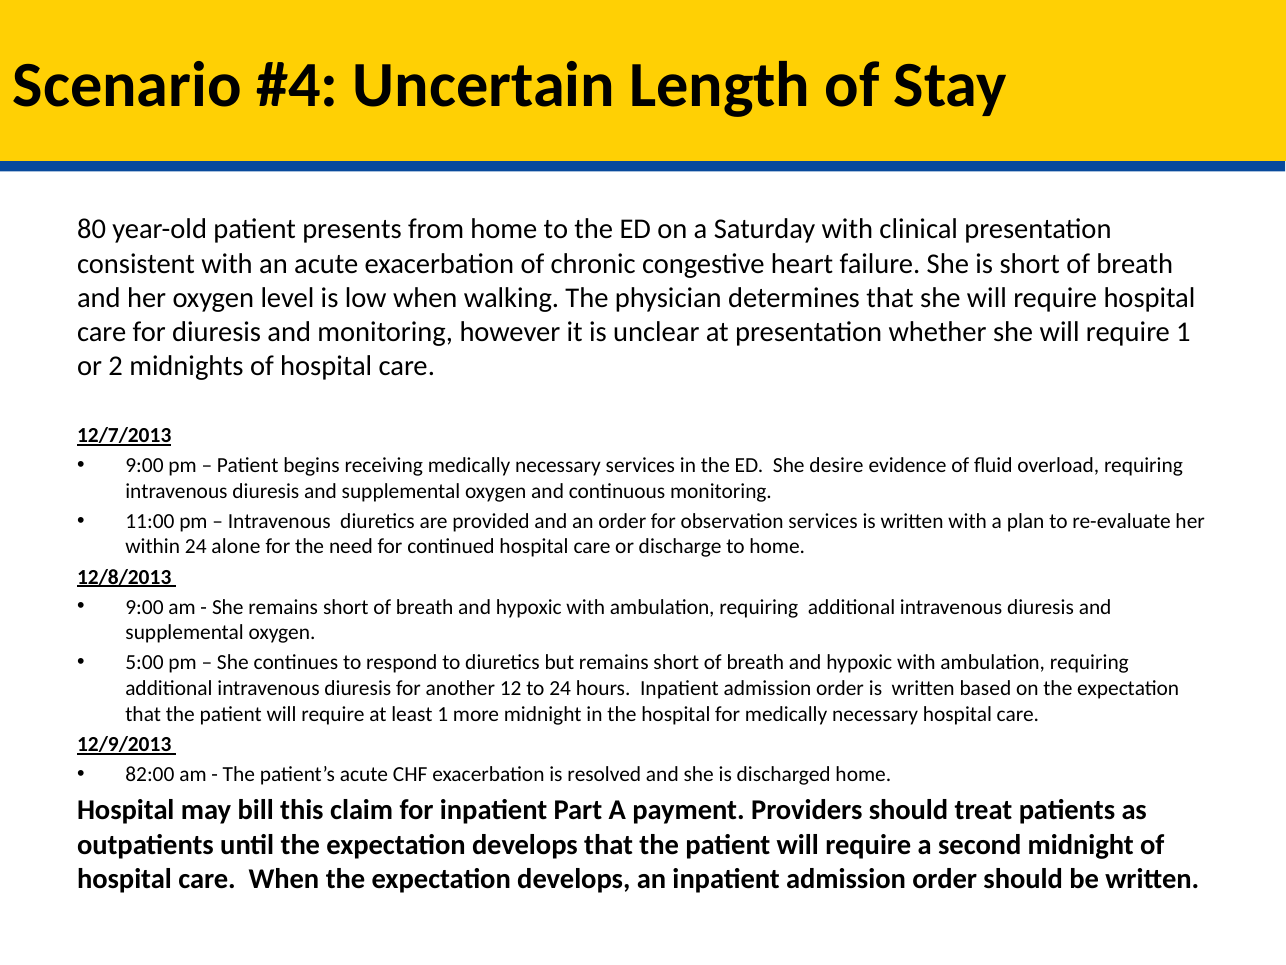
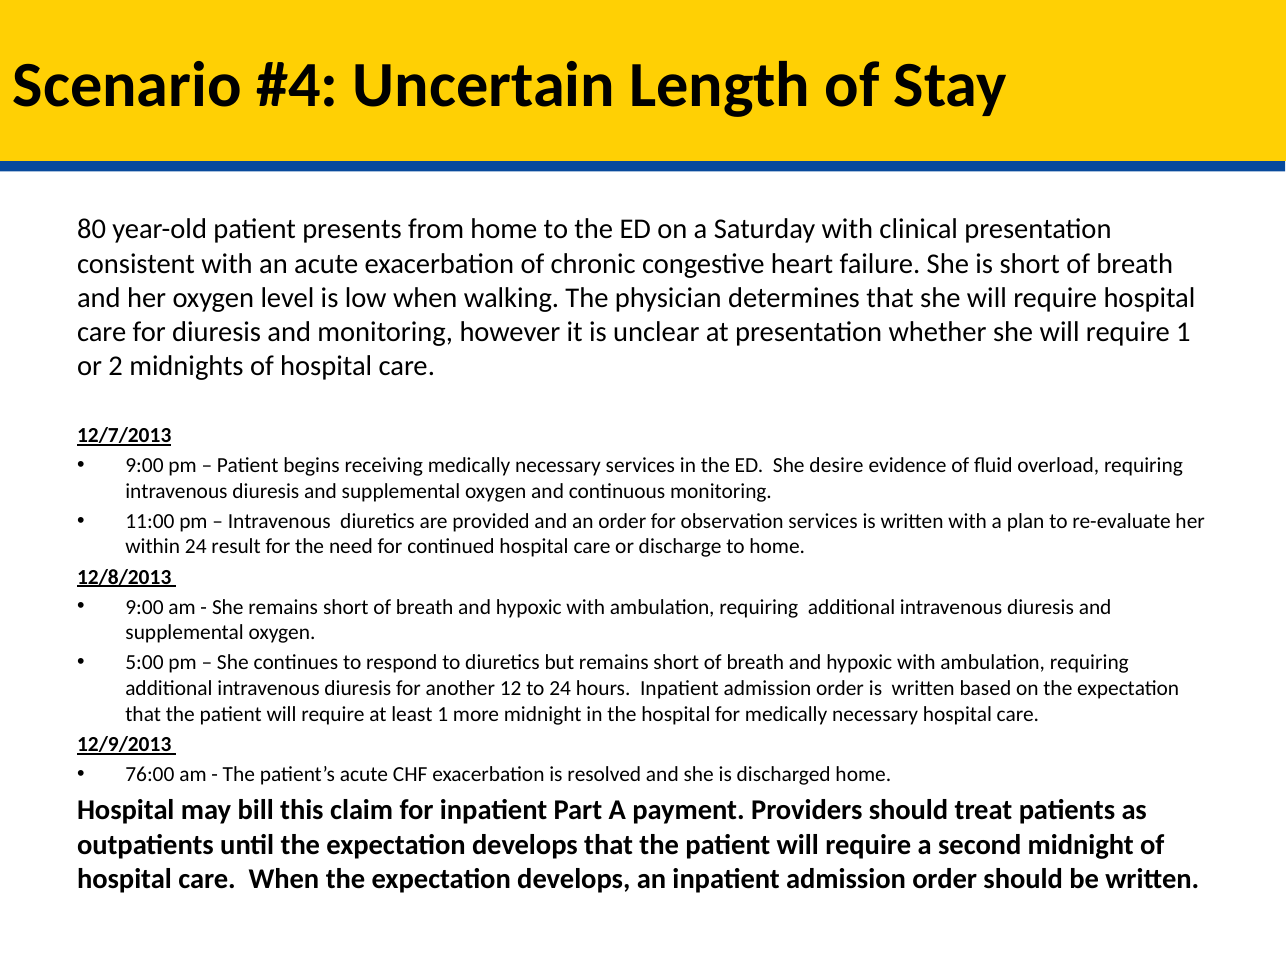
alone: alone -> result (236, 547)
82:00: 82:00 -> 76:00 (150, 774)
